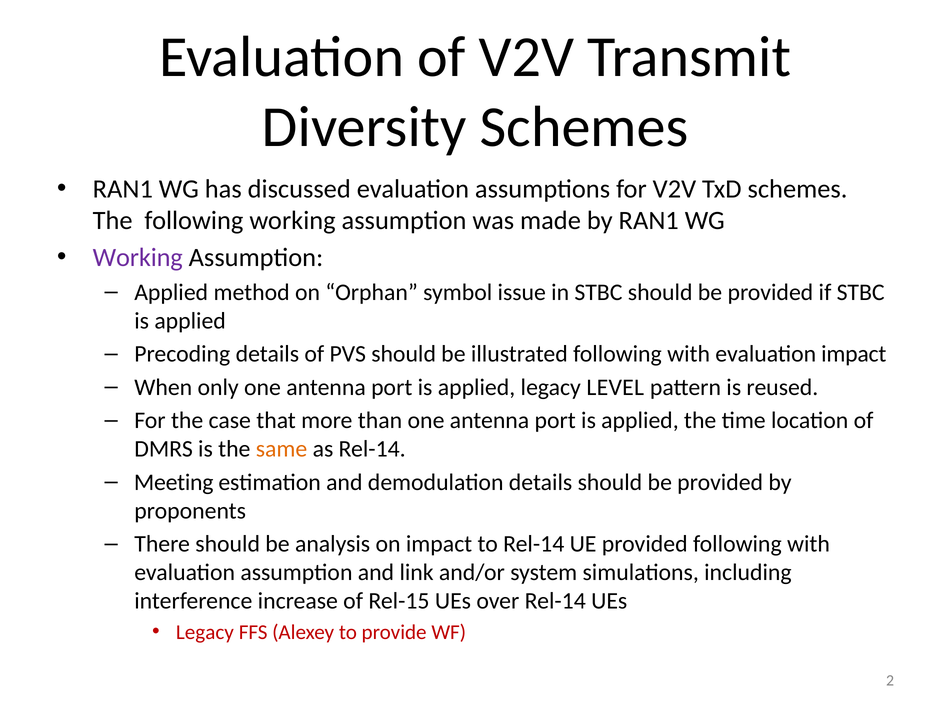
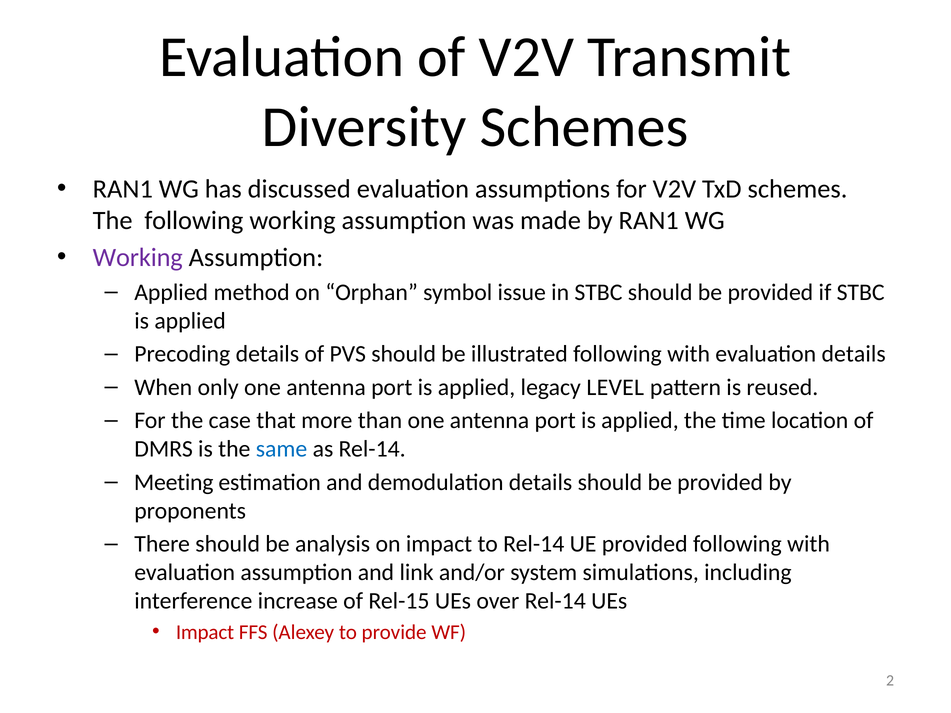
evaluation impact: impact -> details (854, 354)
same colour: orange -> blue (282, 449)
Legacy: Legacy -> Impact (205, 632)
